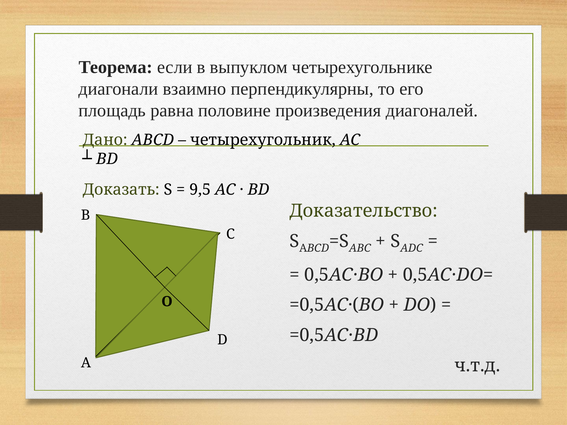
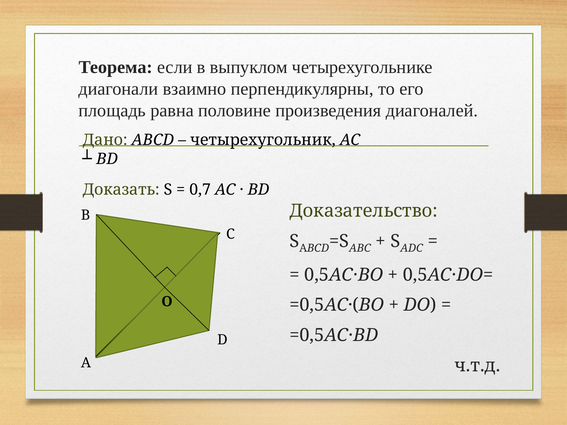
9,5: 9,5 -> 0,7 (200, 190)
